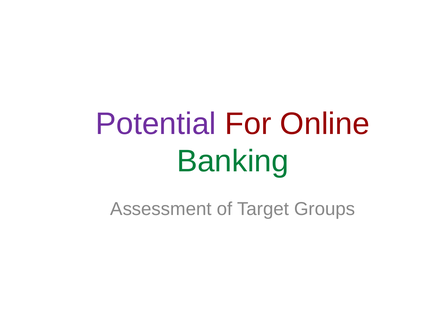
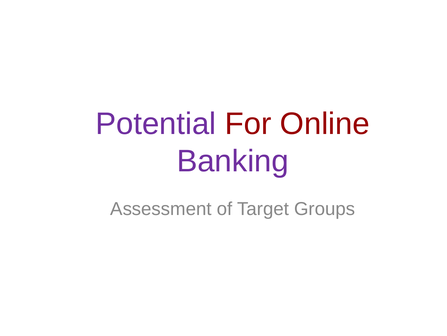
Banking colour: green -> purple (233, 161)
